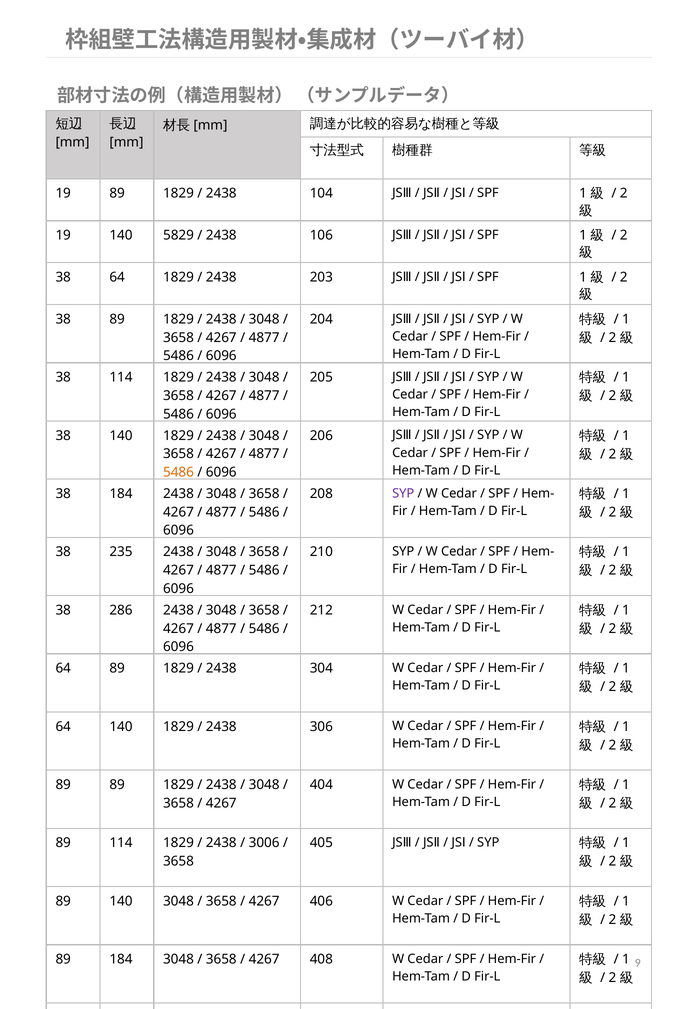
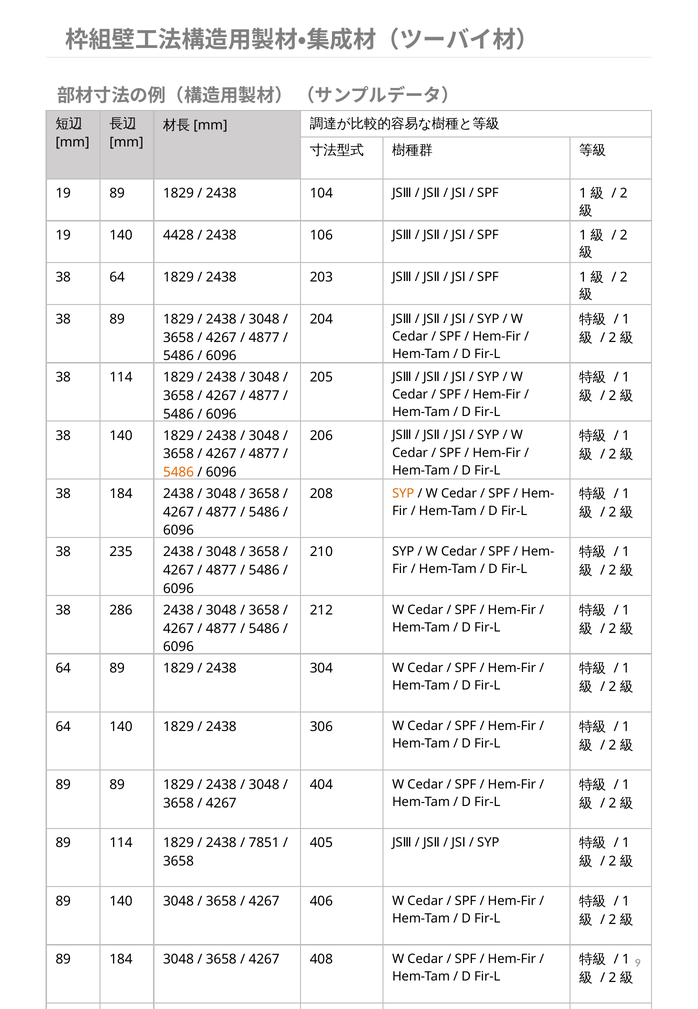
5829: 5829 -> 4428 (178, 235)
SYP colour: purple -> orange (403, 493)
3006: 3006 -> 7851 (264, 842)
